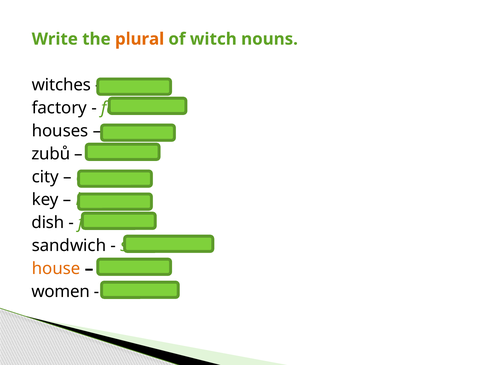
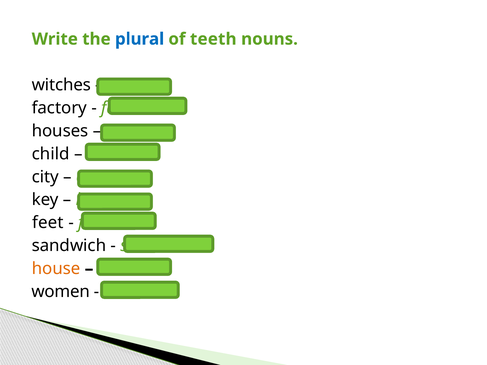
plural colour: orange -> blue (140, 39)
witch: witch -> teeth (213, 39)
zubů: zubů -> child (51, 154)
dish: dish -> feet (48, 223)
